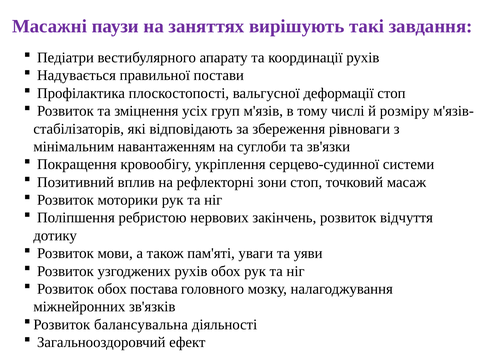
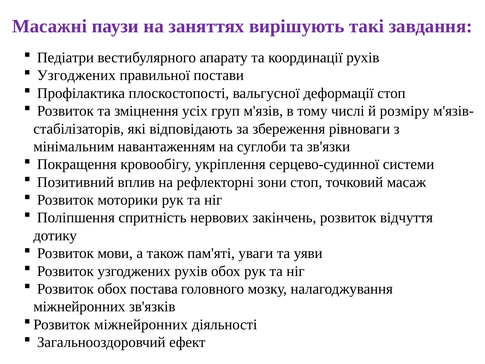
Надувається: Надувається -> Узгоджених (76, 75)
ребристою: ребристою -> спритність (153, 218)
балансувальна: балансувальна -> міжнейронних (141, 324)
